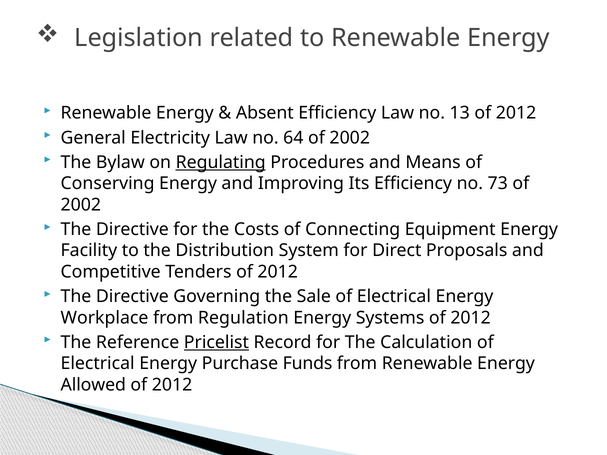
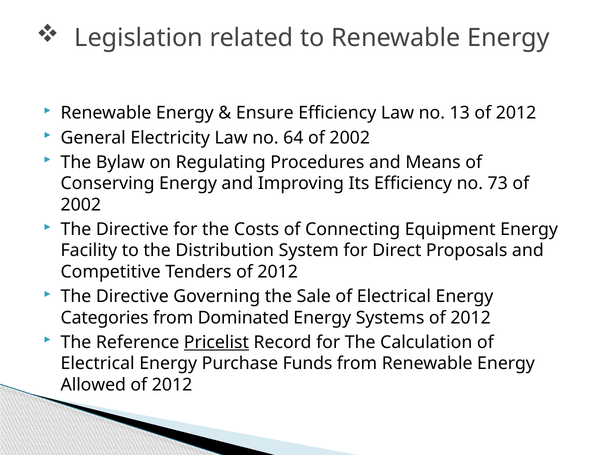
Absent: Absent -> Ensure (265, 113)
Regulating underline: present -> none (221, 162)
Workplace: Workplace -> Categories (105, 318)
Regulation: Regulation -> Dominated (243, 318)
